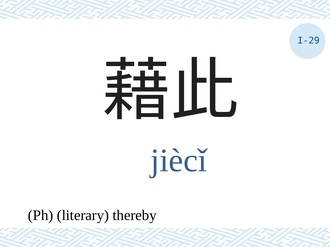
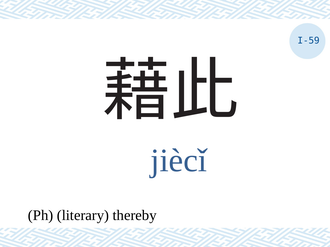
I-29: I-29 -> I-59 (309, 41)
